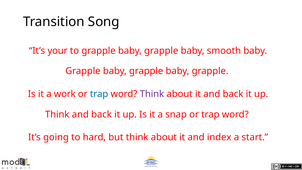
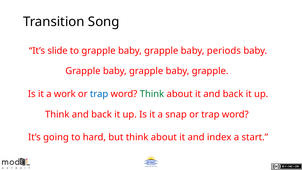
your: your -> slide (58, 51)
smooth: smooth -> periods (224, 51)
Think colour: purple -> green (152, 94)
